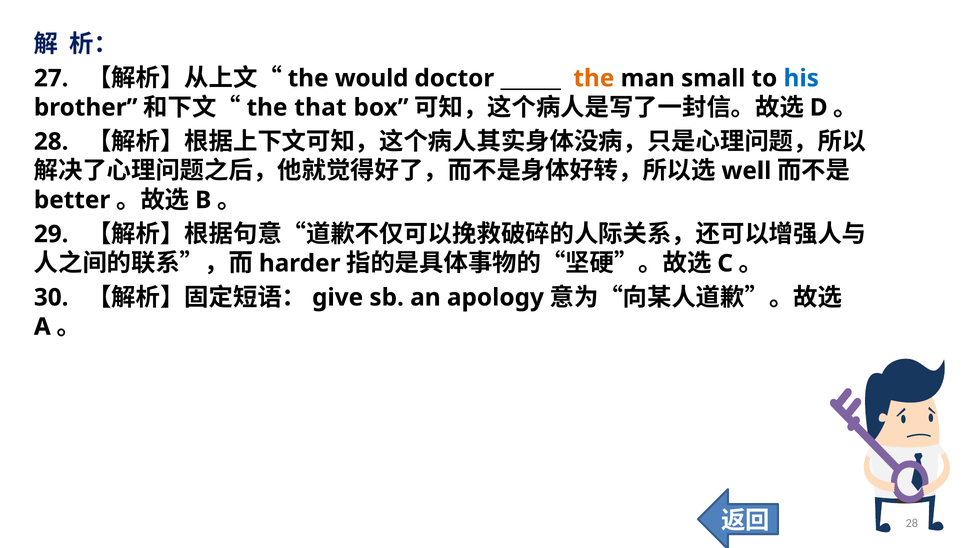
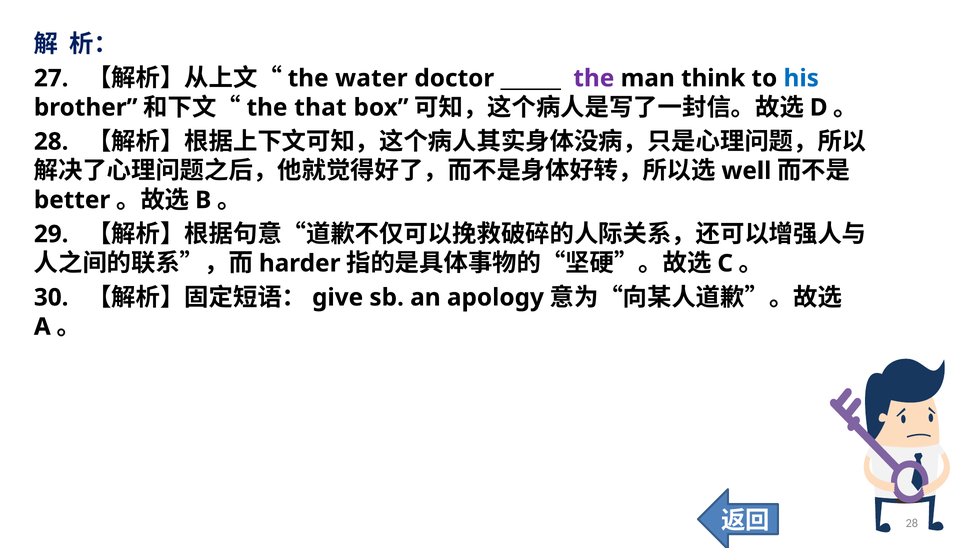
would: would -> water (371, 78)
the colour: orange -> purple (594, 78)
small: small -> think (713, 78)
